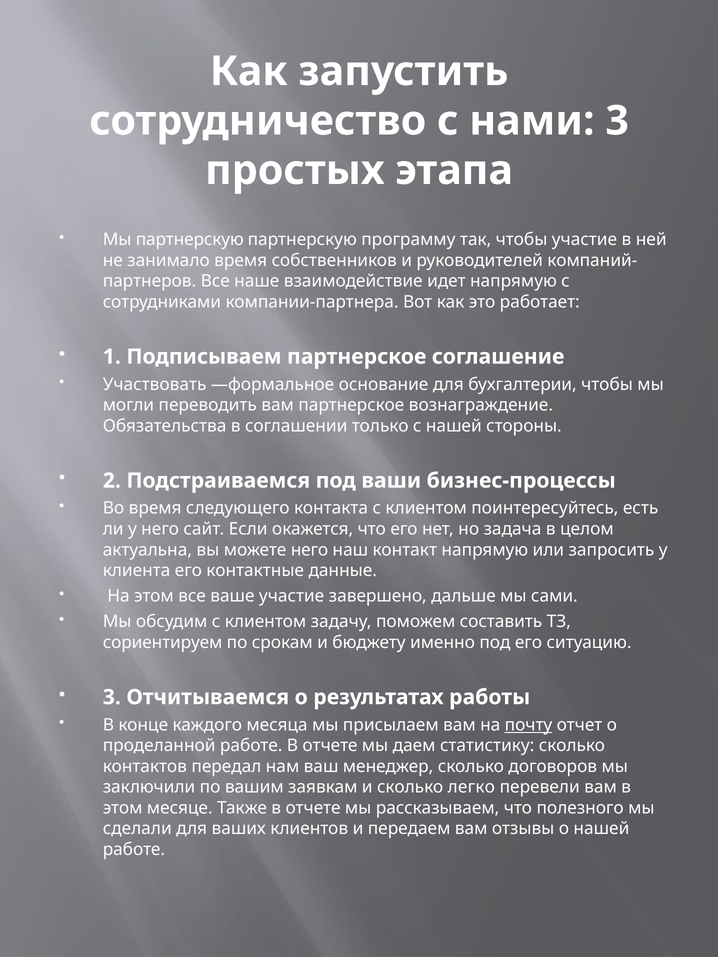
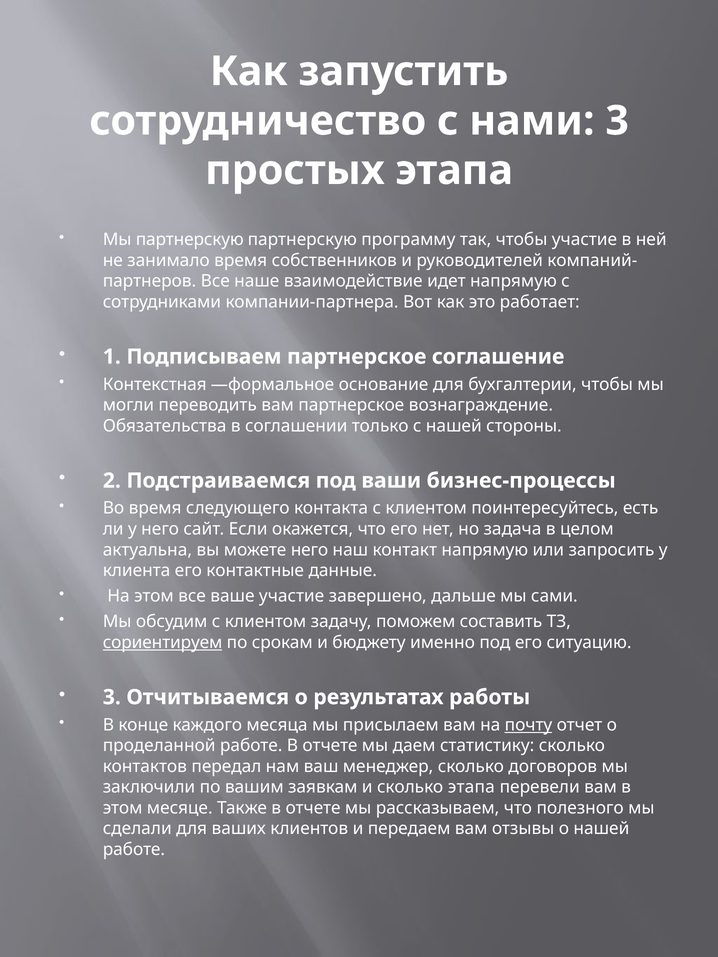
Участвовать: Участвовать -> Контекстная (155, 384)
сориентируем underline: none -> present (163, 643)
сколько легко: легко -> этапа (471, 787)
